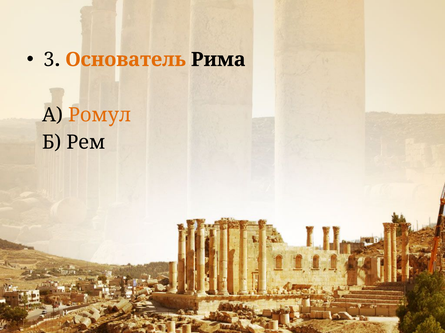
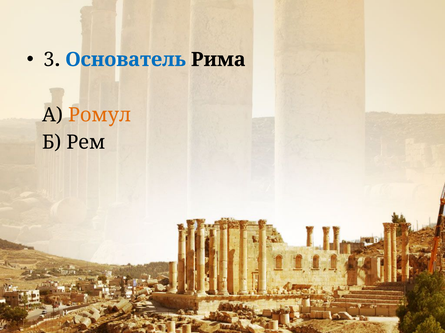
Основатель colour: orange -> blue (126, 60)
